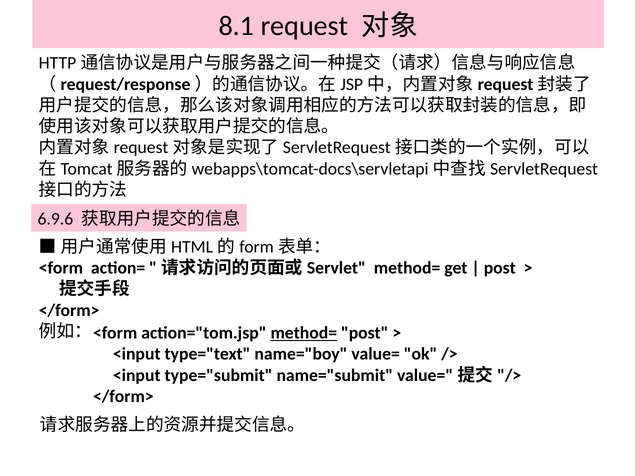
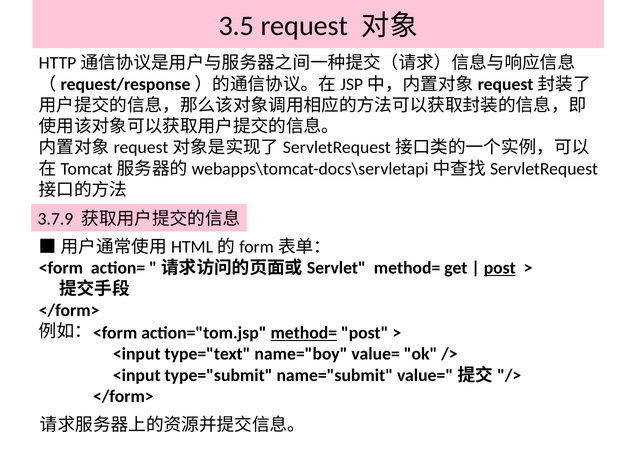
8.1: 8.1 -> 3.5 (236, 26)
6.9.6: 6.9.6 -> 3.7.9 (55, 219)
post underline: none -> present (500, 268)
